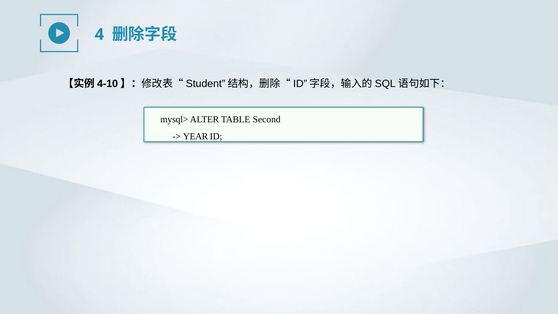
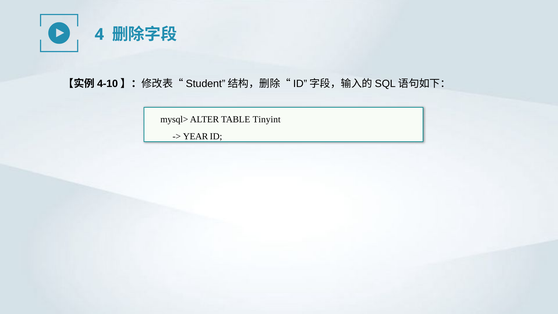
Second: Second -> Tinyint (267, 120)
